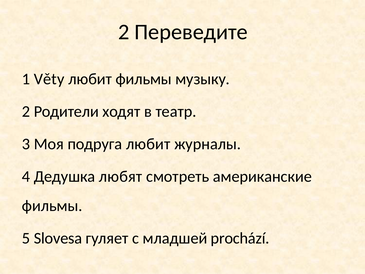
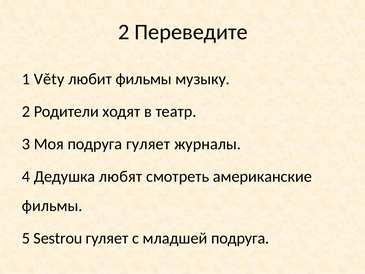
подруга любит: любит -> гуляет (148, 144)
Slovesa: Slovesa -> Sestrou (58, 238)
младшей prochází: prochází -> подруга (240, 238)
